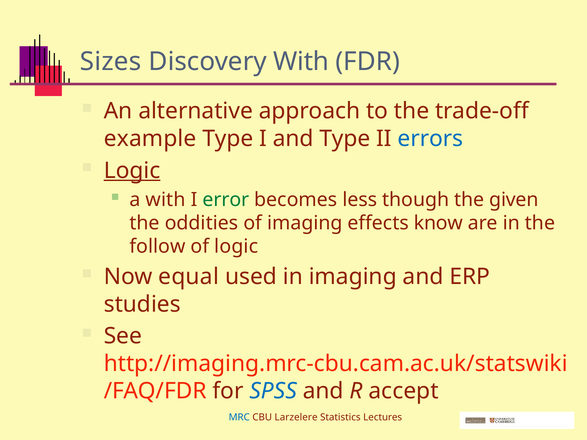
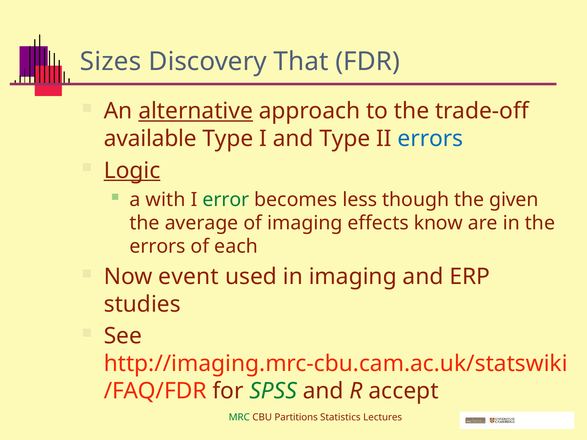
Discovery With: With -> That (301, 61)
alternative underline: none -> present (196, 111)
example: example -> available (150, 139)
oddities: oddities -> average (202, 223)
follow: follow -> errors (158, 247)
of logic: logic -> each (236, 247)
equal: equal -> event (189, 277)
SPSS colour: blue -> green (273, 391)
MRC colour: blue -> green (239, 417)
Larzelere: Larzelere -> Partitions (296, 417)
